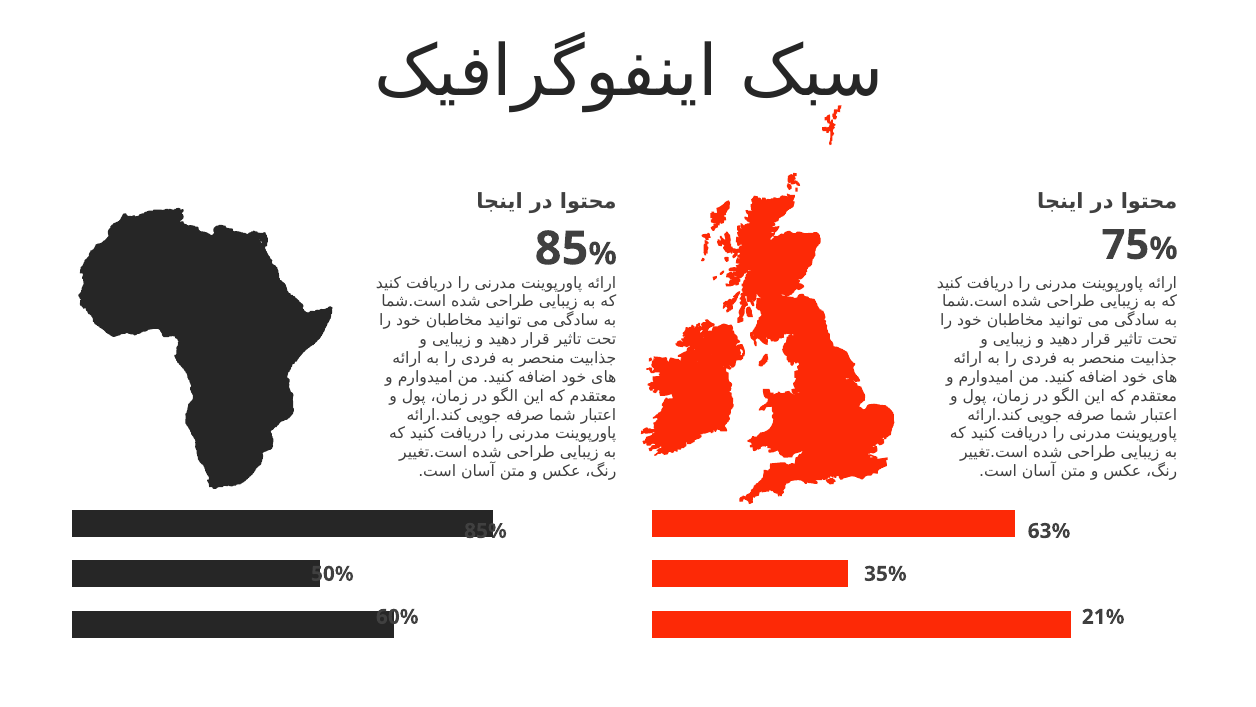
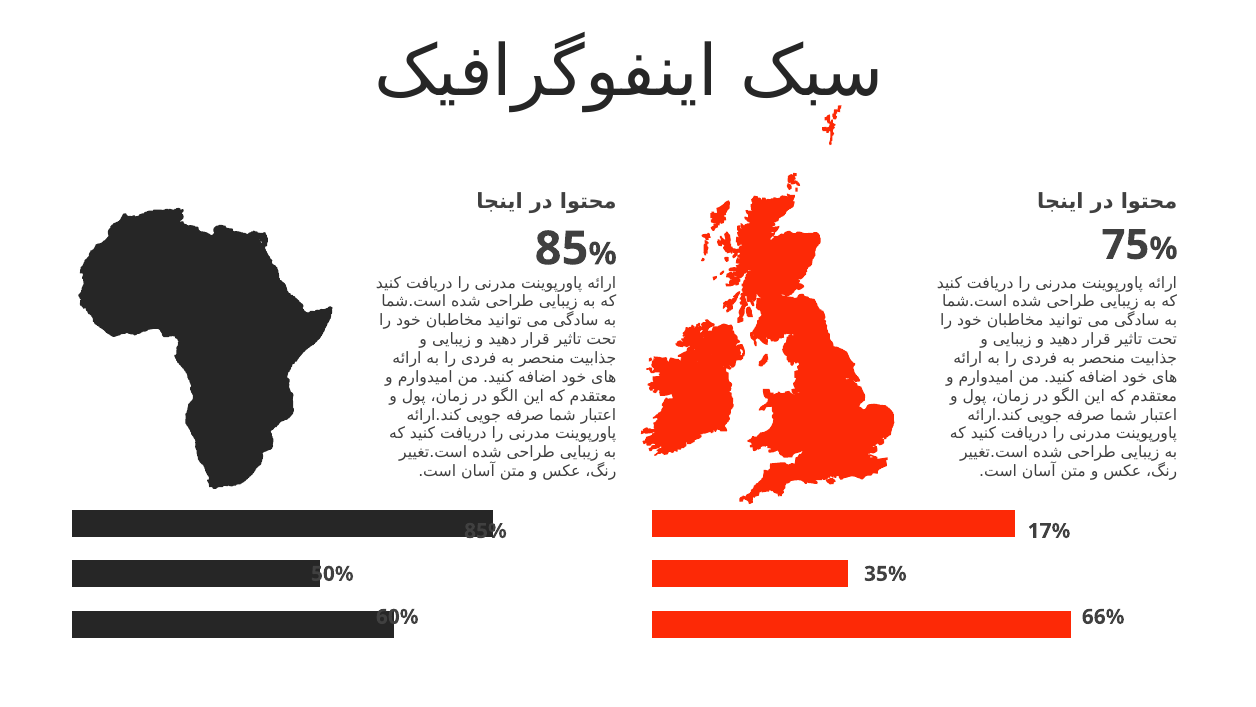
63%: 63% -> 17% (1049, 531)
21%: 21% -> 66% (1103, 617)
